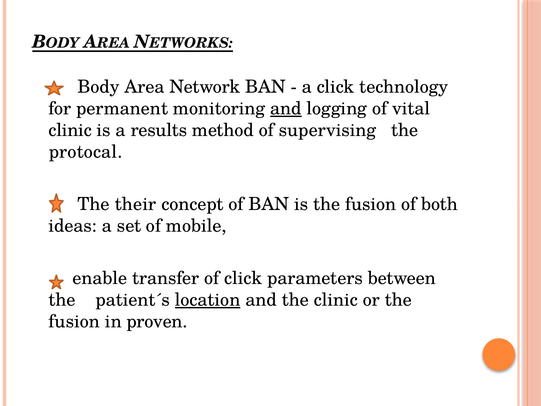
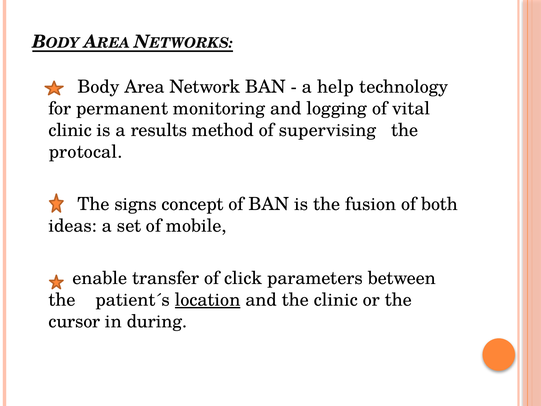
a click: click -> help (335, 87)
and underline: present -> none (286, 109)
their: their -> signs (136, 204)
fusion: fusion -> cursor (74, 321)
proven: proven -> during (157, 321)
